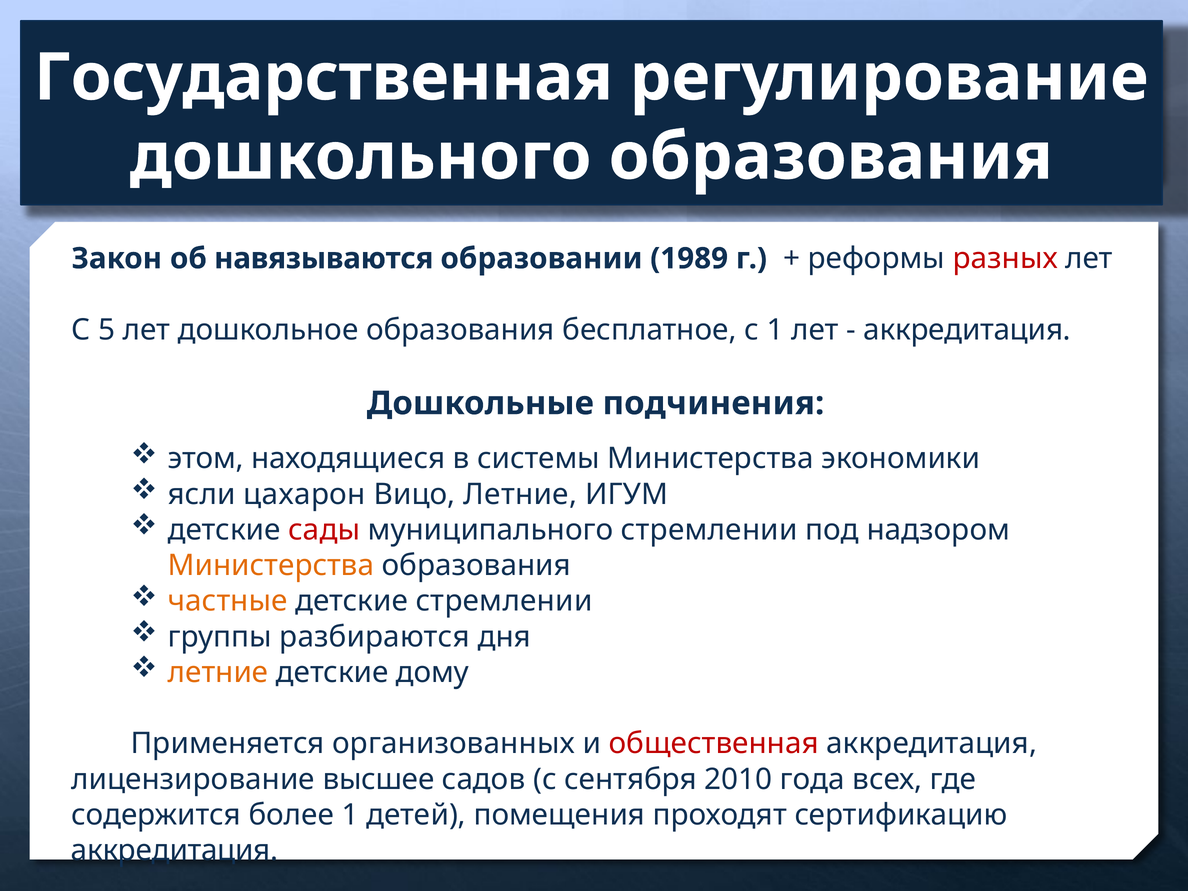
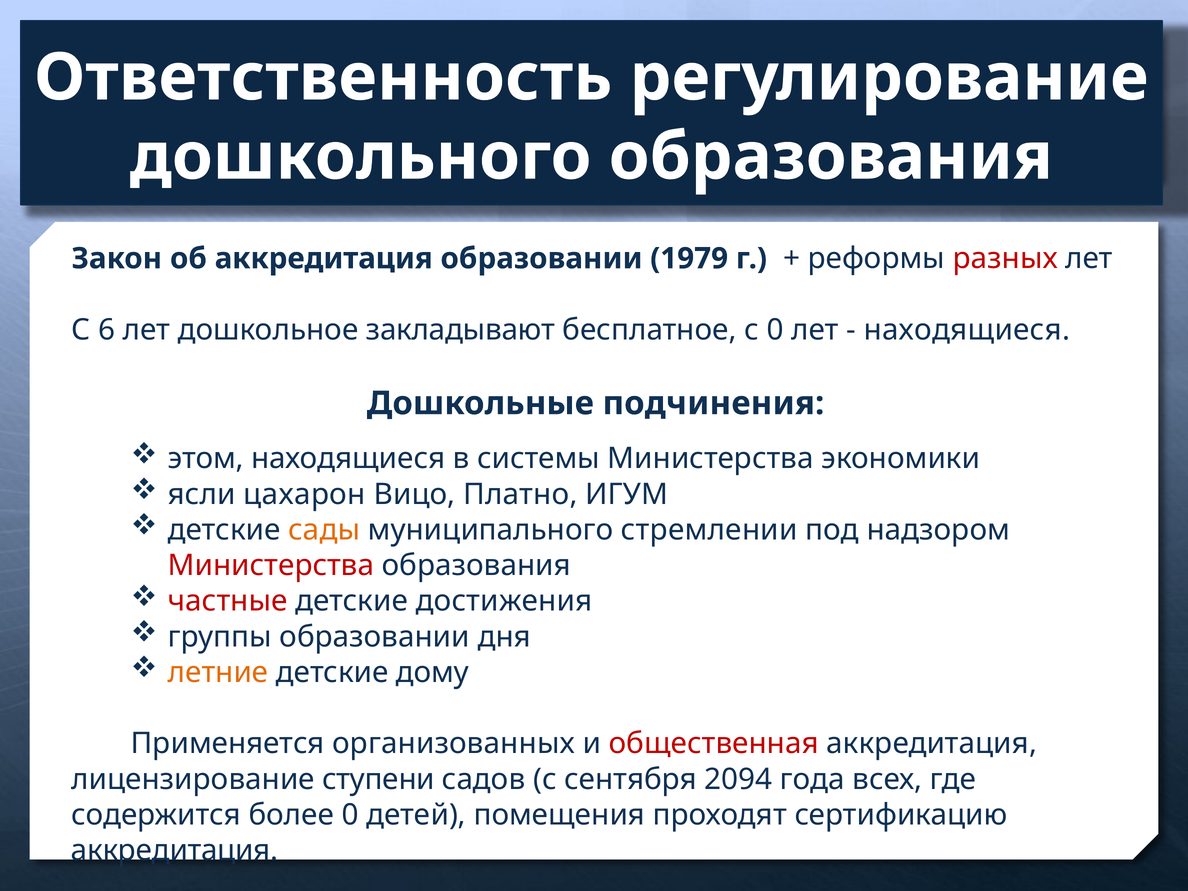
Государственная: Государственная -> Ответственность (323, 78)
об навязываются: навязываются -> аккредитация (324, 259)
1989: 1989 -> 1979 (689, 259)
5: 5 -> 6 (107, 330)
дошкольное образования: образования -> закладывают (460, 330)
с 1: 1 -> 0 (775, 330)
аккредитация: аккредитация -> находящиеся (967, 330)
Вицо Летние: Летние -> Платно (520, 494)
сады colour: red -> orange (324, 530)
Министерства colour: orange -> red (271, 565)
частные colour: orange -> red (228, 601)
детские стремлении: стремлении -> достижения (504, 601)
группы разбираются: разбираются -> образовании (375, 637)
высшее: высшее -> ступени (379, 779)
2010: 2010 -> 2094 (738, 779)
более 1: 1 -> 0 (350, 815)
